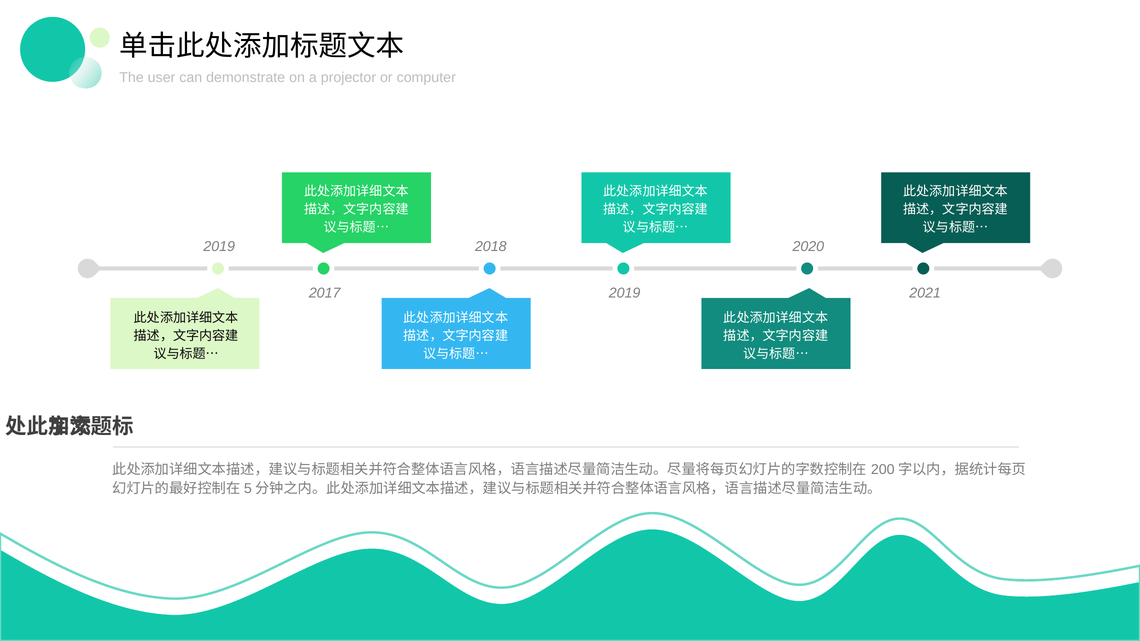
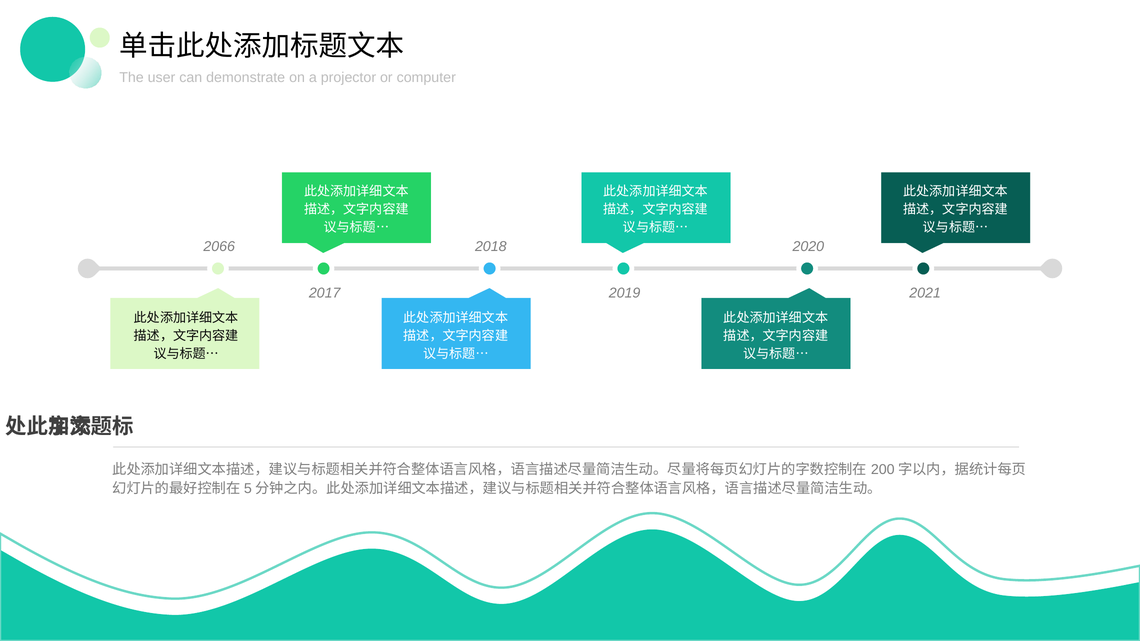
2019: 2019 -> 2066 (219, 247)
